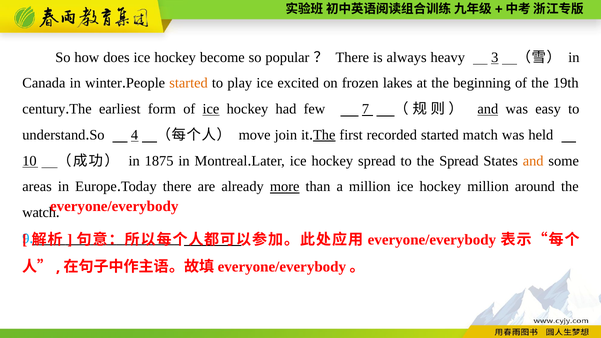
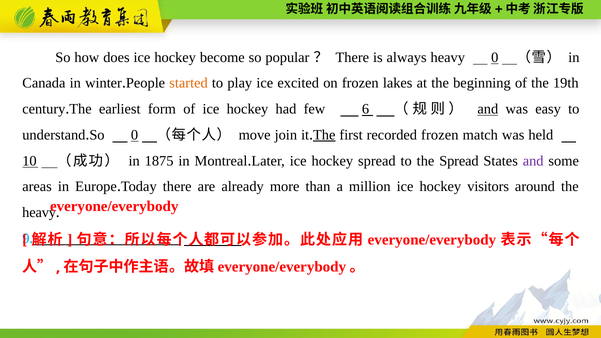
heavy 3: 3 -> 0 (495, 57)
ice underline: present -> none (211, 109)
7: 7 -> 6 (366, 109)
So 4: 4 -> 0 (135, 135)
recorded started: started -> frozen (440, 135)
and colour: orange -> purple (533, 161)
more underline: present -> none (285, 187)
hockey million: million -> visitors (488, 187)
watch: watch -> heavy (39, 213)
